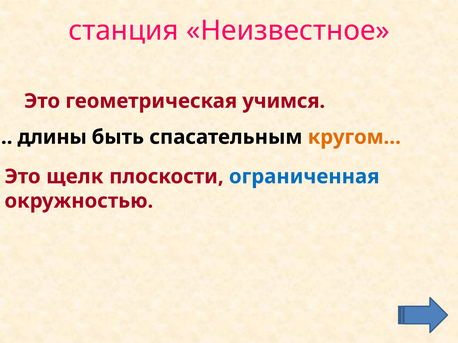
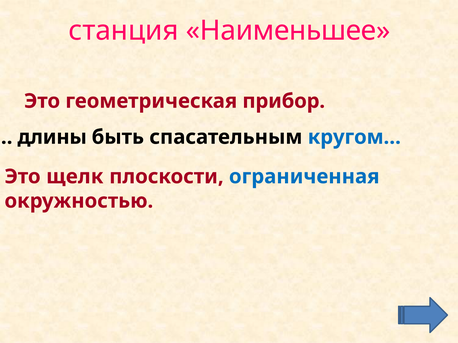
Неизвестное: Неизвестное -> Наименьшее (288, 31)
учимся: учимся -> прибор (284, 101)
кругом… colour: orange -> blue (354, 137)
